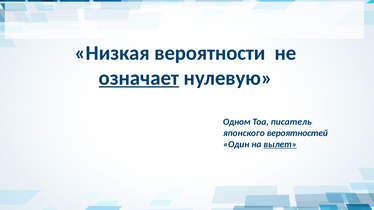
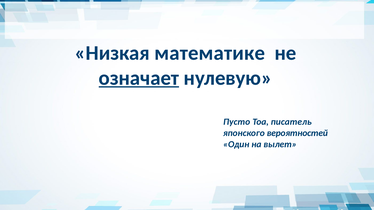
вероятности: вероятности -> математике (210, 53)
Одном: Одном -> Пусто (237, 122)
вылет underline: present -> none (280, 145)
